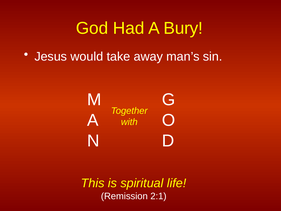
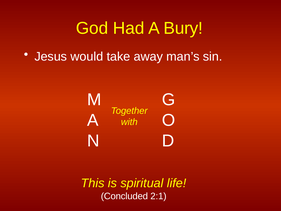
Remission: Remission -> Concluded (124, 196)
